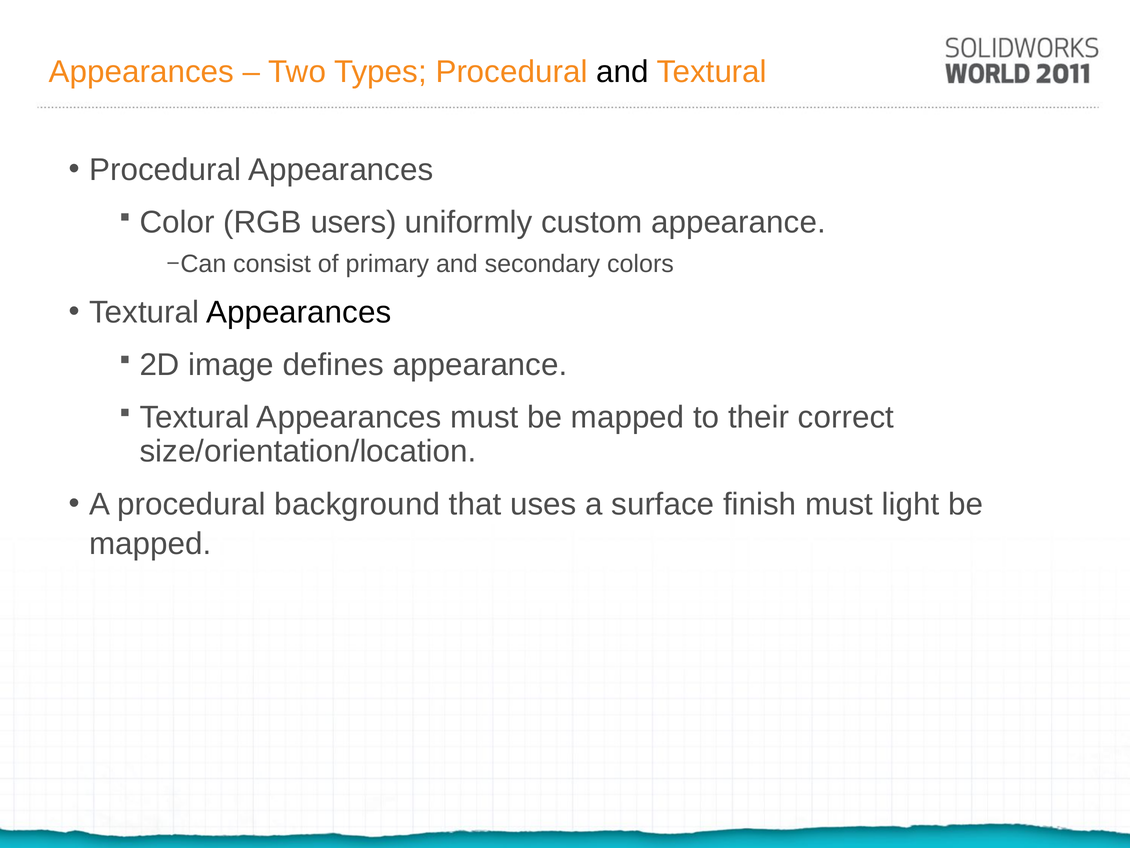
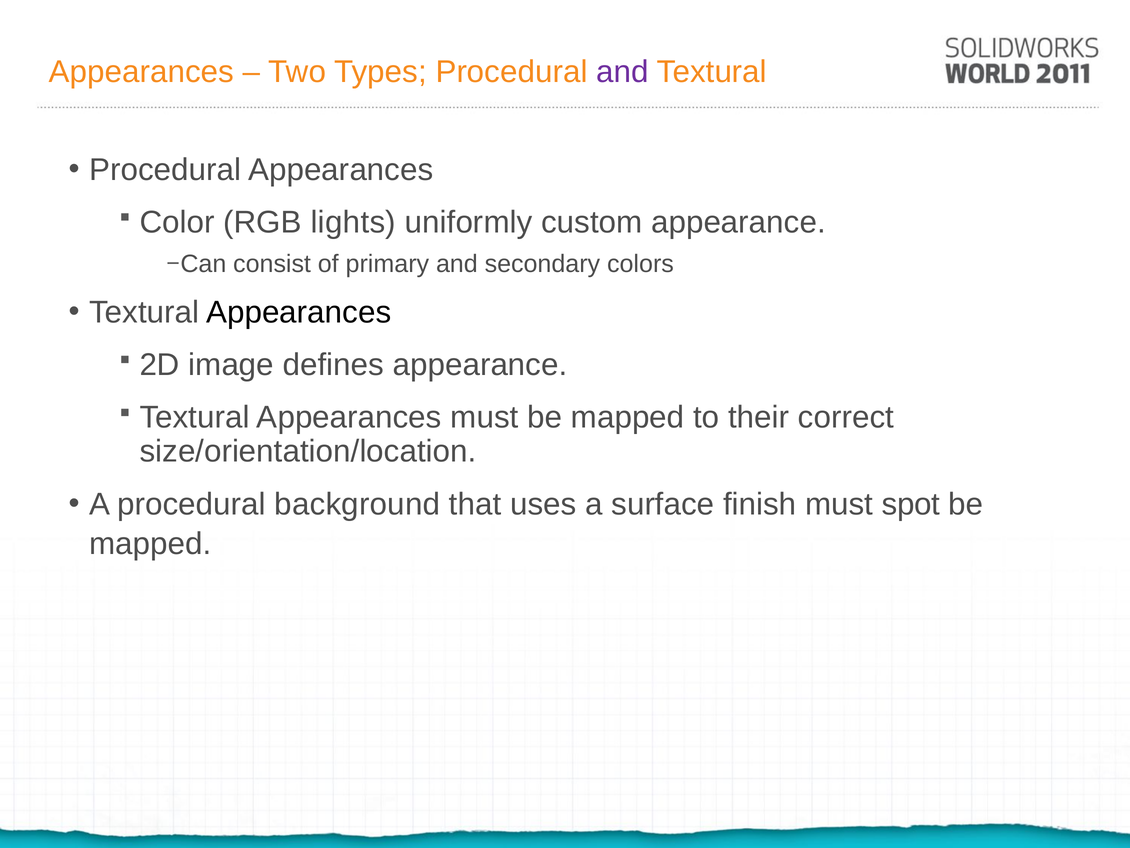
and colour: black -> purple (622, 72)
users: users -> lights (353, 222)
light: light -> spot (911, 504)
